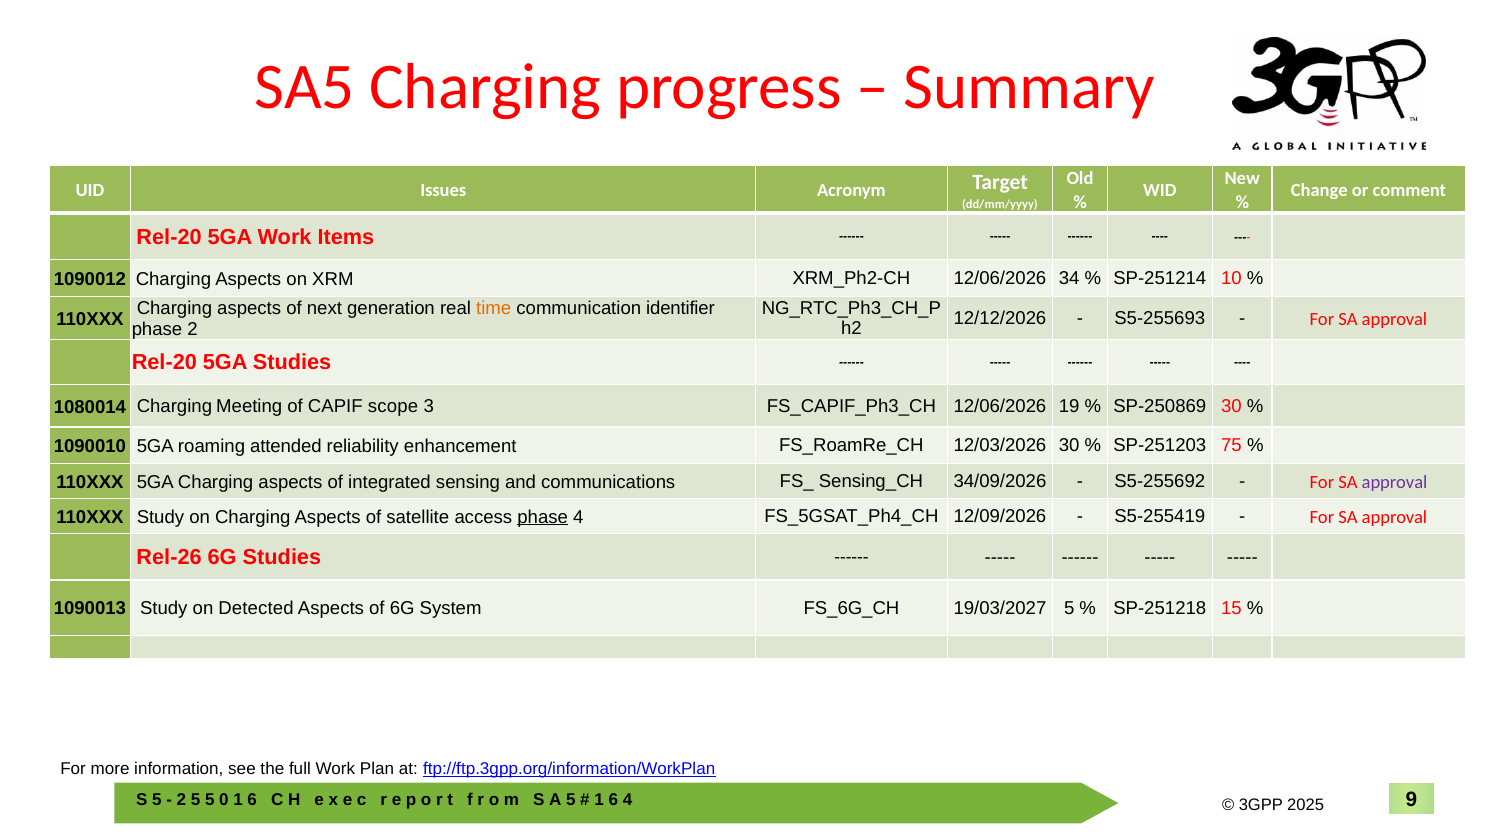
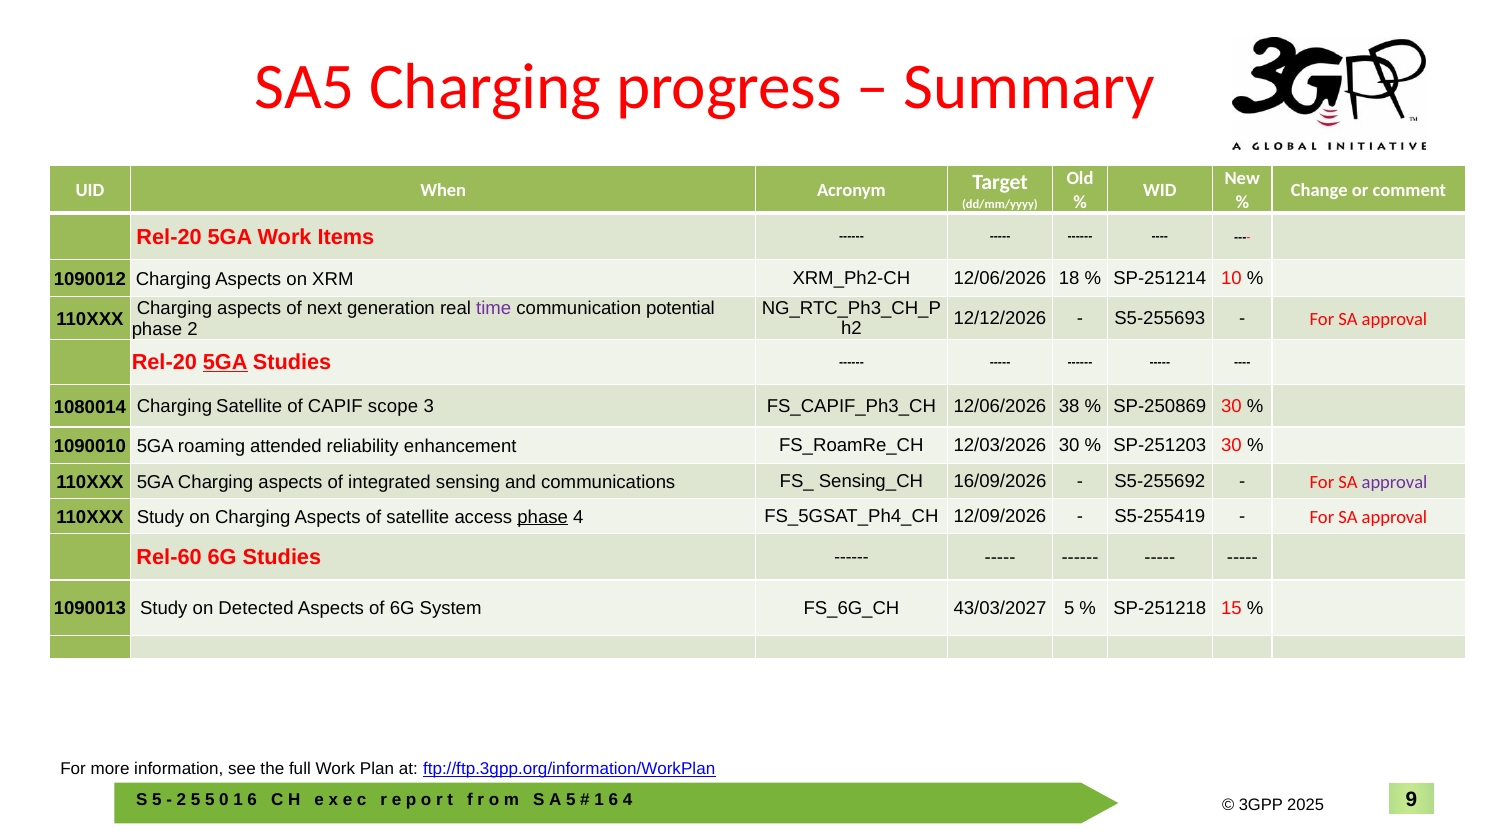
Issues: Issues -> When (443, 190)
34: 34 -> 18 (1069, 279)
time colour: orange -> purple (494, 309)
identifier: identifier -> potential (681, 309)
5GA underline: none -> present (225, 362)
Charging Meeting: Meeting -> Satellite (249, 407)
19: 19 -> 38 (1069, 406)
SP-251203 75: 75 -> 30 (1232, 446)
34/09/2026: 34/09/2026 -> 16/09/2026 (1000, 481)
Rel-26: Rel-26 -> Rel-60 (169, 557)
19/03/2027: 19/03/2027 -> 43/03/2027 (1000, 608)
